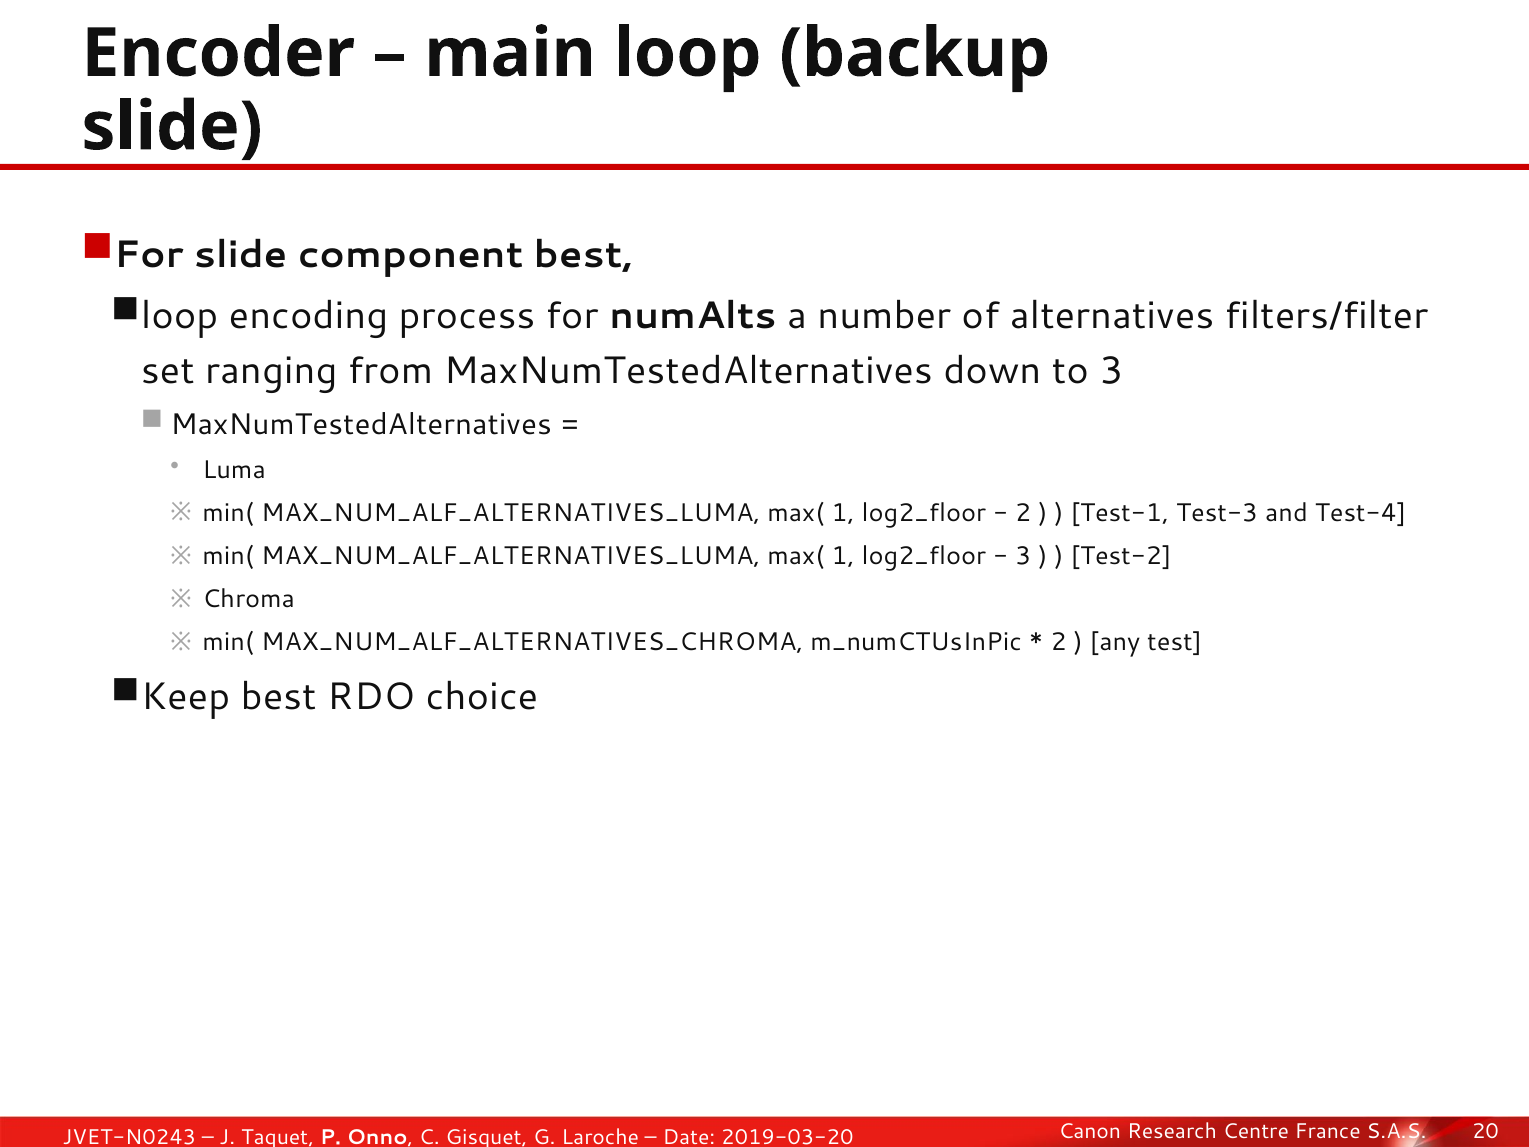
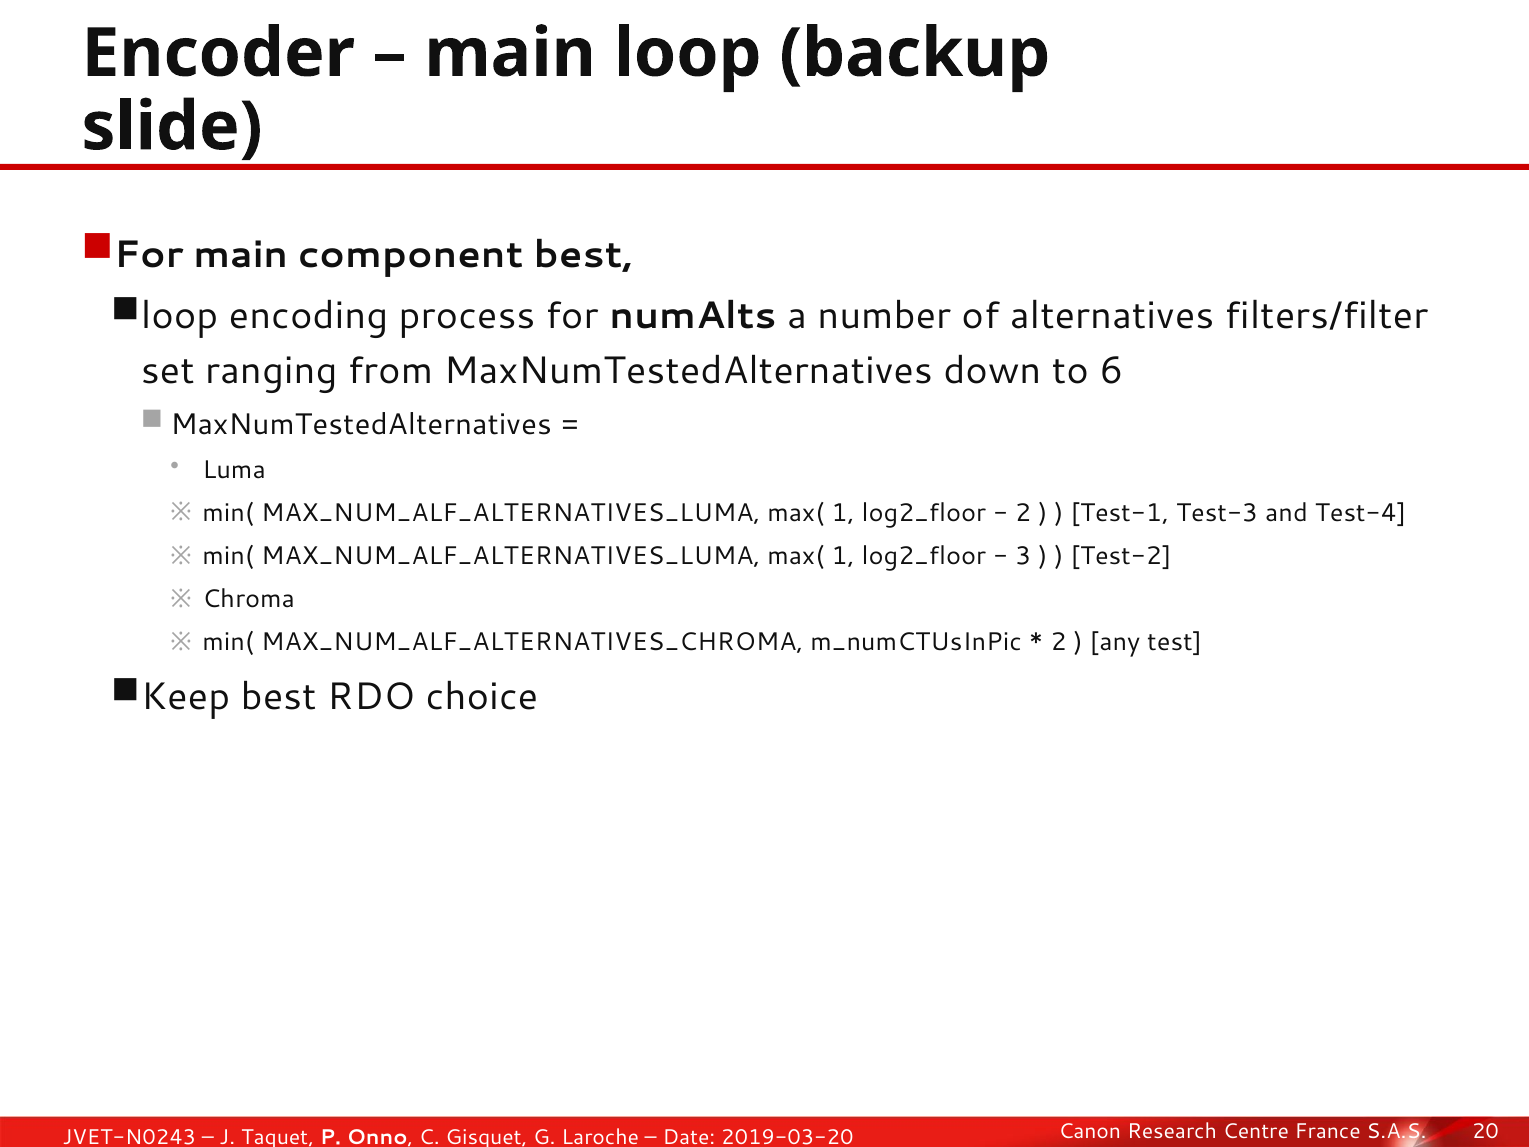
For slide: slide -> main (241, 254)
to 3: 3 -> 6 (1111, 371)
